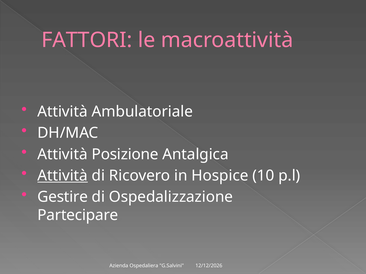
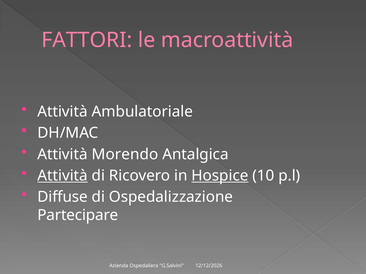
Posizione: Posizione -> Morendo (125, 155)
Hospice underline: none -> present (220, 176)
Gestire: Gestire -> Diffuse (63, 197)
